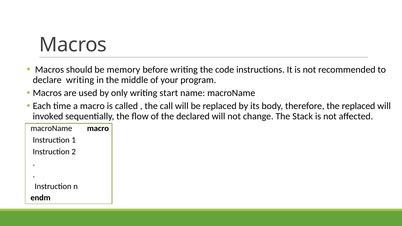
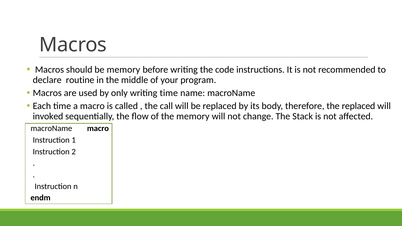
declare writing: writing -> routine (80, 80)
writing start: start -> time (169, 93)
the declared: declared -> memory (193, 116)
